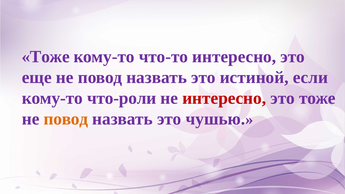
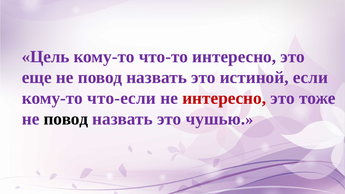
Тоже: Тоже -> Цель (46, 57)
что-роли: что-роли -> что-если (122, 98)
повод colour: orange -> black (66, 119)
